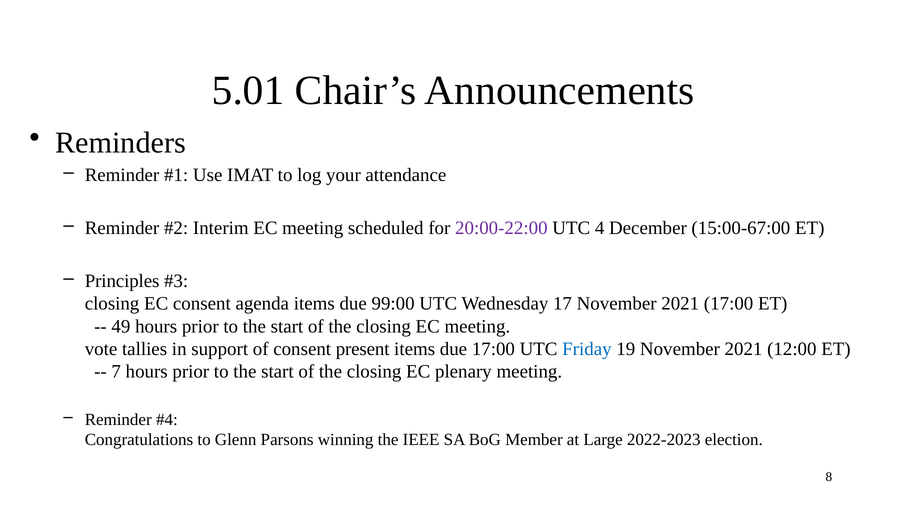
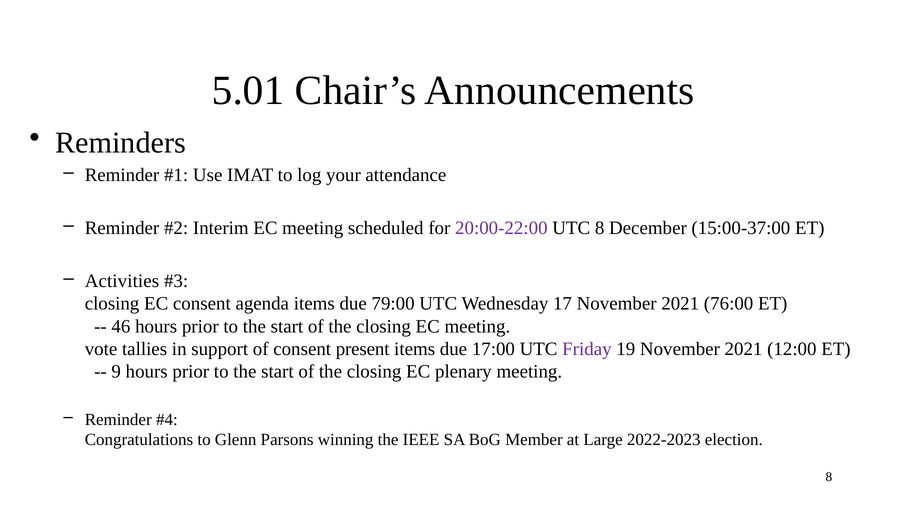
UTC 4: 4 -> 8 (600, 228)
15:00-67:00: 15:00-67:00 -> 15:00-37:00 (741, 228)
Principles: Principles -> Activities (122, 281)
99:00: 99:00 -> 79:00 (393, 304)
2021 17:00: 17:00 -> 76:00 (729, 304)
49: 49 -> 46 (121, 326)
Friday colour: blue -> purple (587, 349)
7: 7 -> 9 (116, 372)
